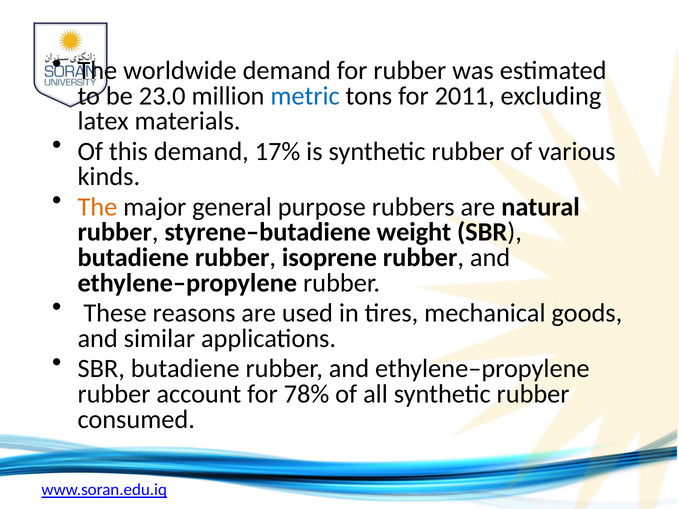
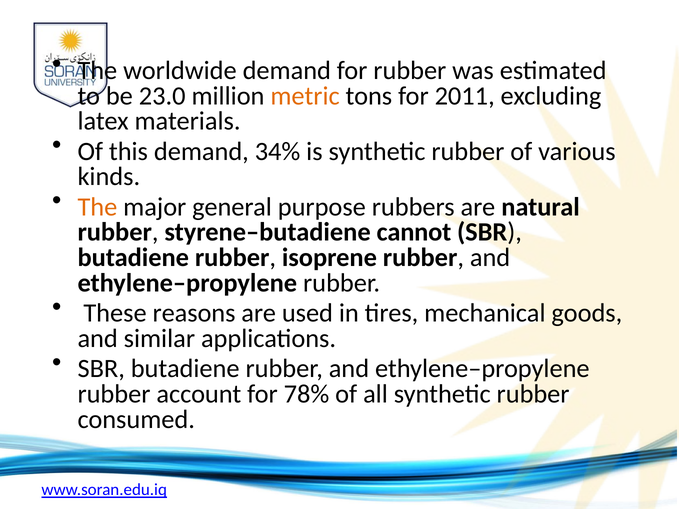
metric colour: blue -> orange (305, 96)
17%: 17% -> 34% (278, 151)
weight: weight -> cannot (414, 232)
